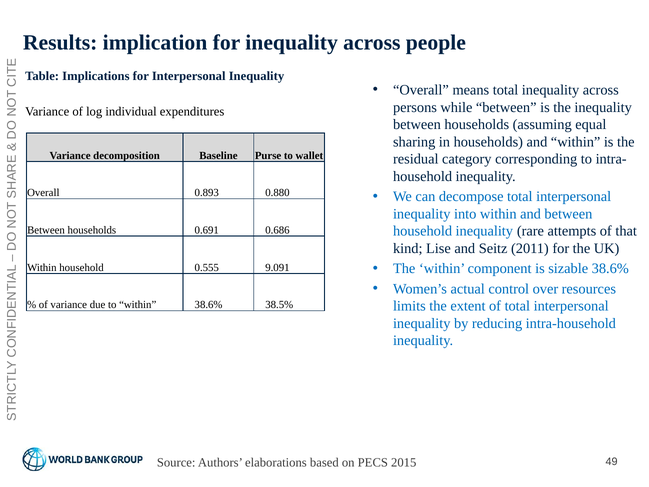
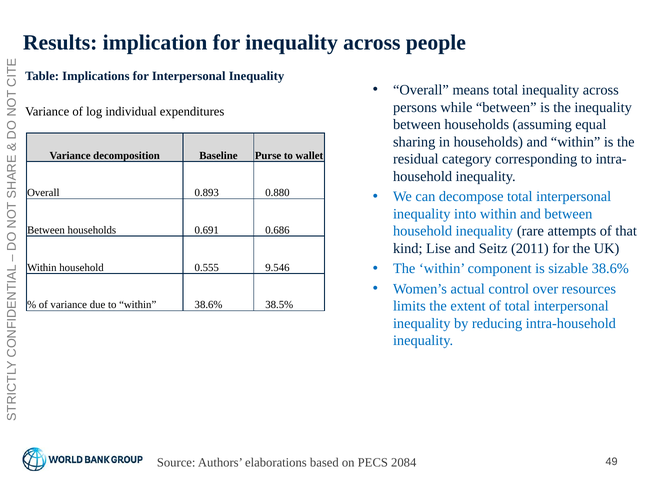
9.091: 9.091 -> 9.546 (277, 267)
2015: 2015 -> 2084 (404, 462)
